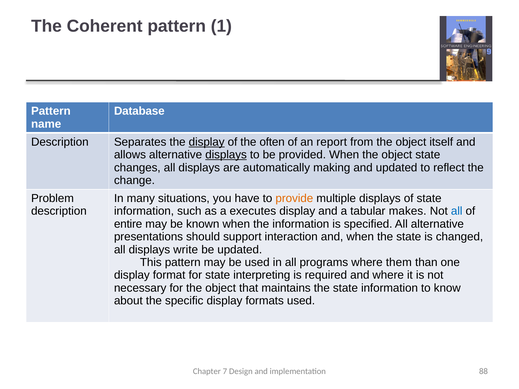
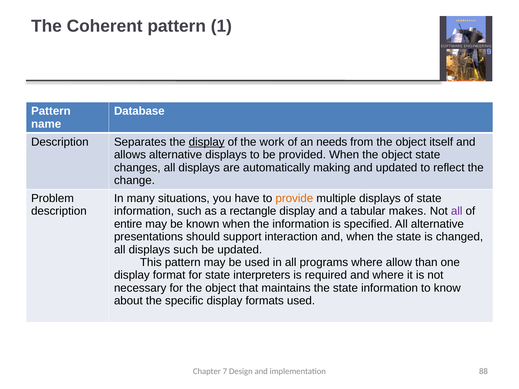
often: often -> work (272, 142)
report: report -> needs (332, 142)
displays underline: present -> none (226, 155)
executes: executes -> rectangle (253, 211)
all colour: blue -> purple (457, 211)
displays write: write -> such (186, 250)
them: them -> allow (399, 263)
interpreting: interpreting -> interpreters (262, 275)
